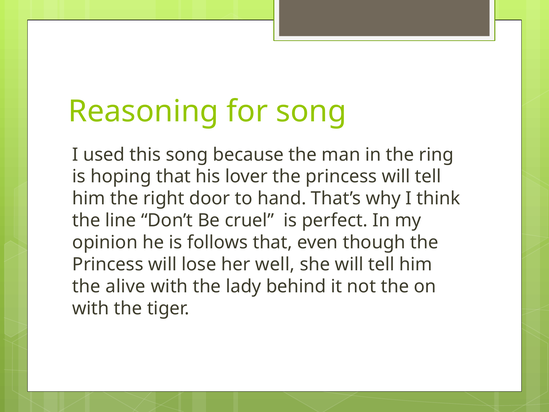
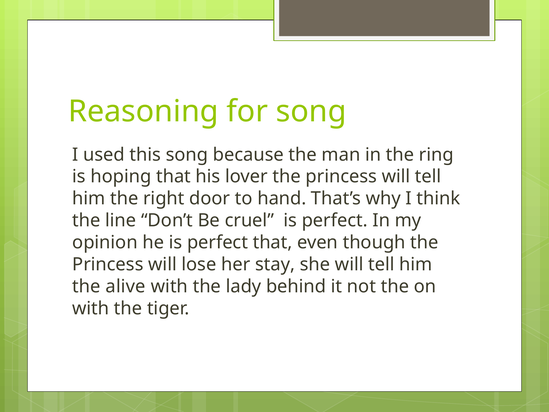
he is follows: follows -> perfect (218, 242)
well: well -> stay (275, 264)
